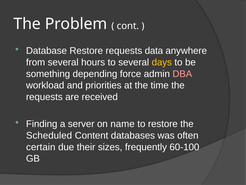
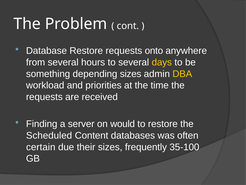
data: data -> onto (154, 51)
depending force: force -> sizes (131, 74)
DBA colour: pink -> yellow (182, 74)
name: name -> would (123, 124)
60-100: 60-100 -> 35-100 (184, 147)
